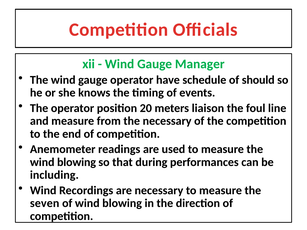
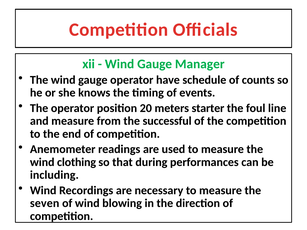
should: should -> counts (258, 80)
liaison: liaison -> starter (208, 108)
the necessary: necessary -> successful (167, 121)
blowing: blowing -> clothing (77, 162)
